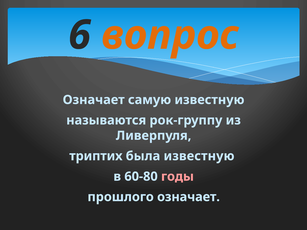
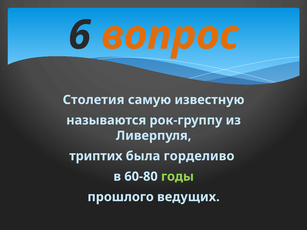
Означает: Означает -> Столетия (94, 100)
была известную: известную -> горделиво (199, 156)
годы colour: pink -> light green (177, 177)
прошлого означает: означает -> ведущих (188, 197)
